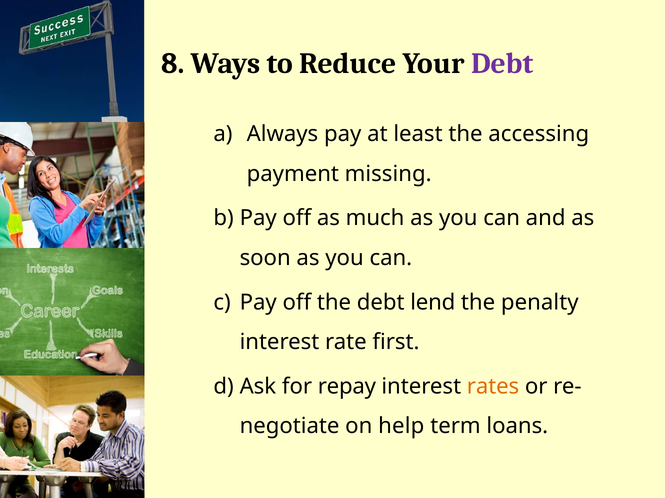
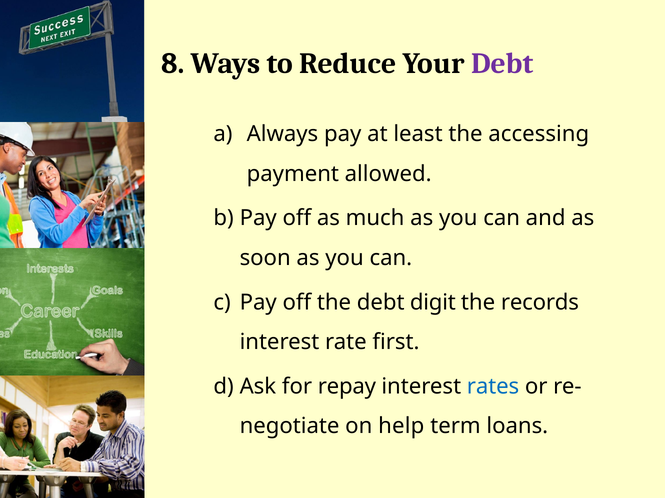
missing: missing -> allowed (388, 174)
lend: lend -> digit (433, 303)
penalty: penalty -> records (540, 303)
rates colour: orange -> blue (493, 387)
